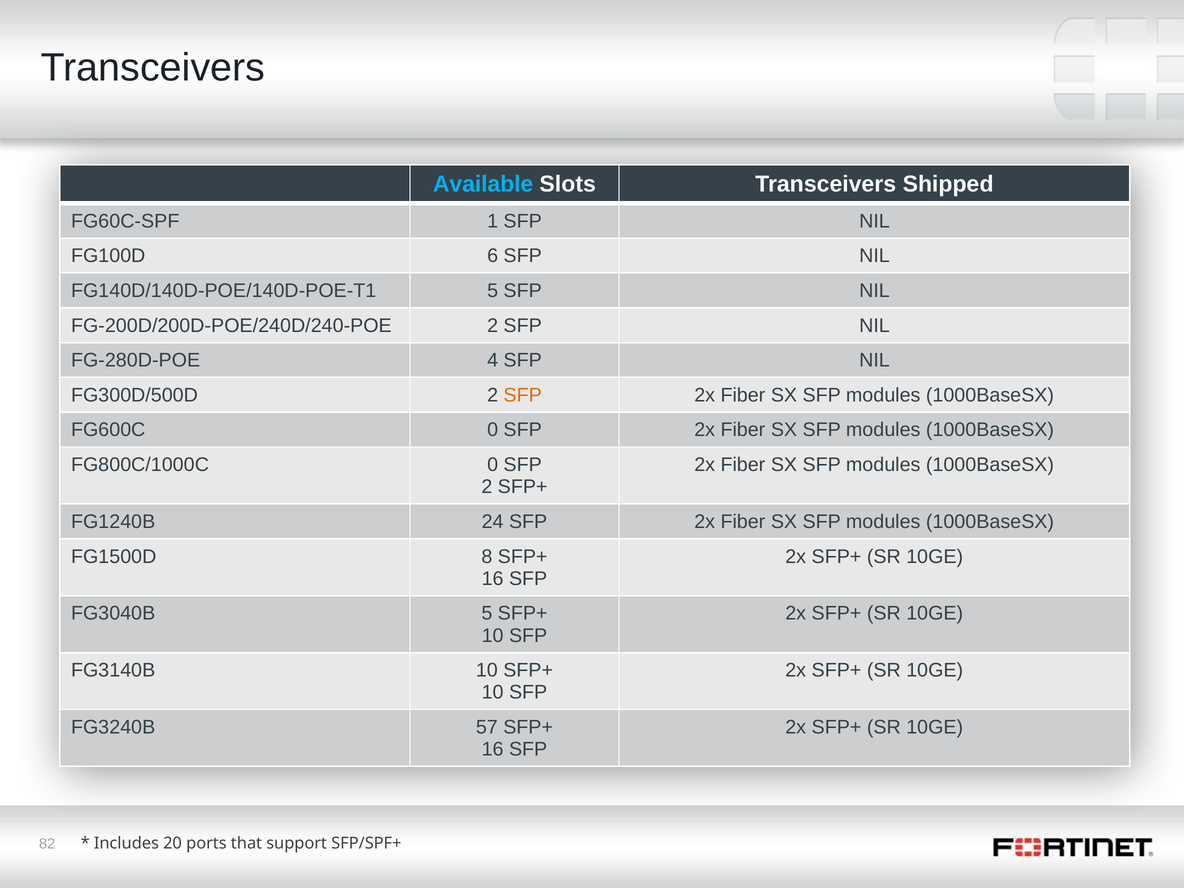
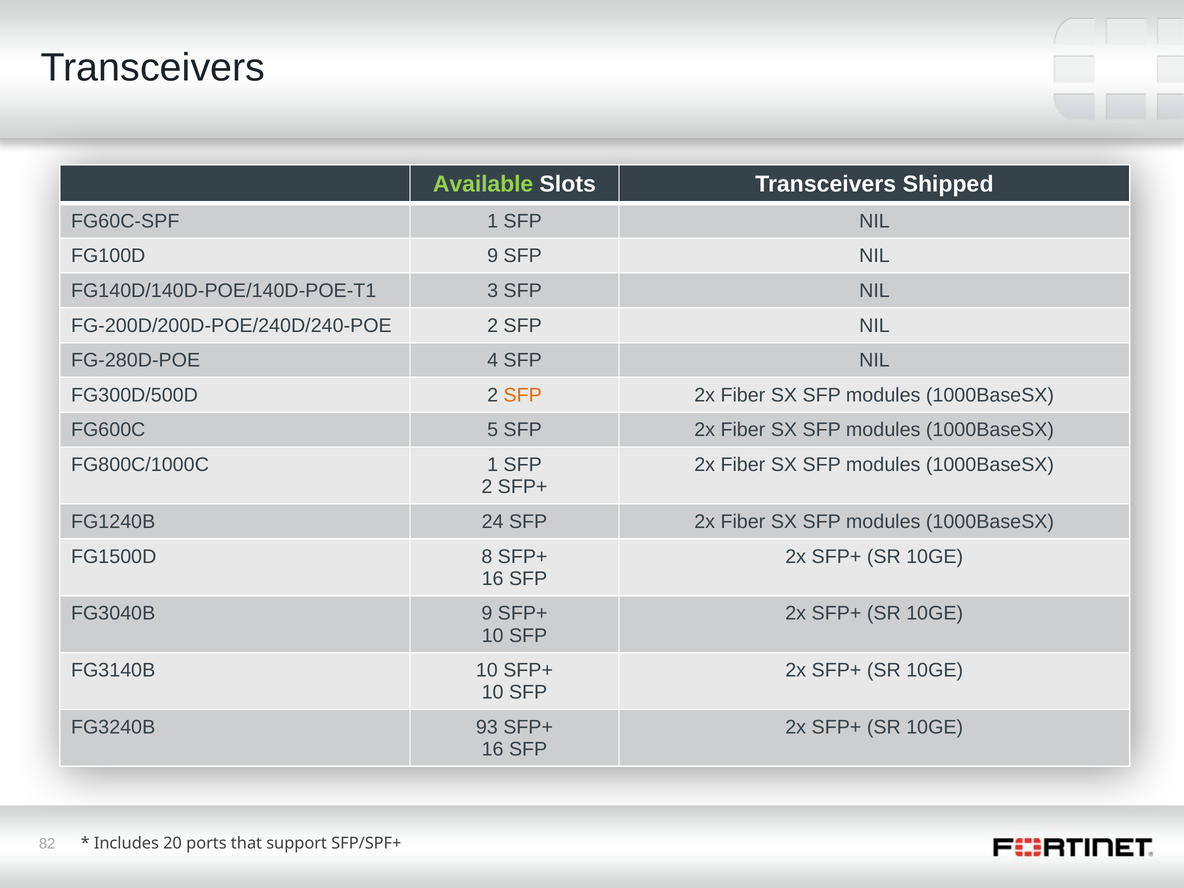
Available colour: light blue -> light green (483, 184)
FG100D 6: 6 -> 9 (493, 256)
FG140D/140D-POE/140D-POE-T1 5: 5 -> 3 (493, 291)
FG600C 0: 0 -> 5 (493, 430)
FG800C/1000C 0: 0 -> 1 (493, 465)
FG3040B 5: 5 -> 9 (487, 613)
57: 57 -> 93 (487, 727)
